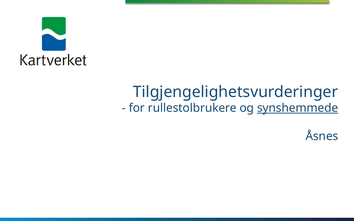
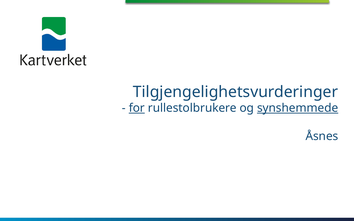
for underline: none -> present (137, 108)
